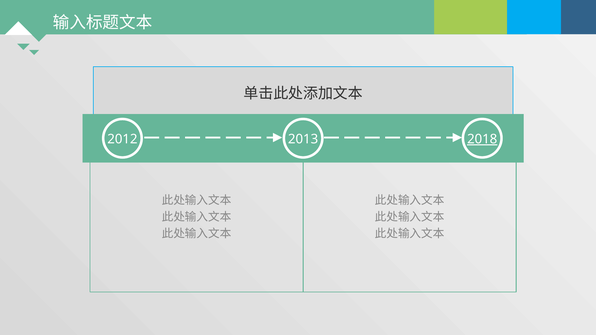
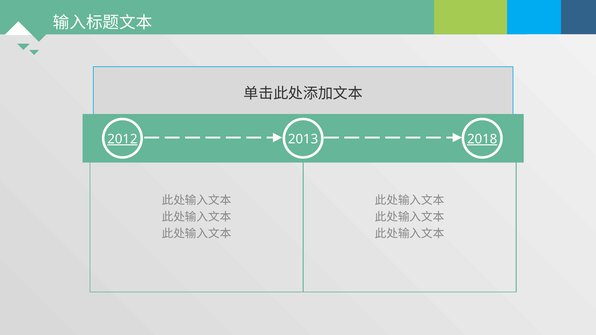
2012 underline: none -> present (122, 139)
